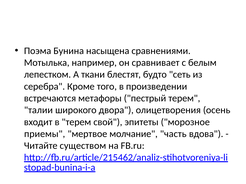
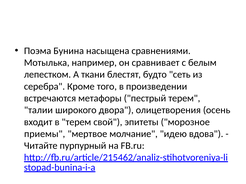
часть: часть -> идею (173, 134)
существом: существом -> пурпурный (83, 146)
